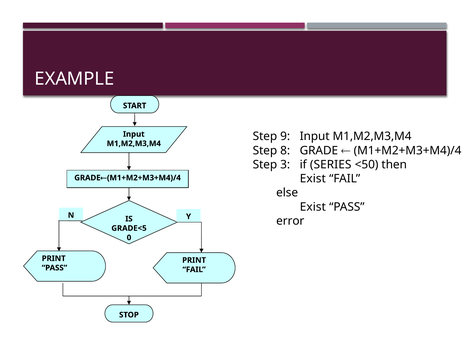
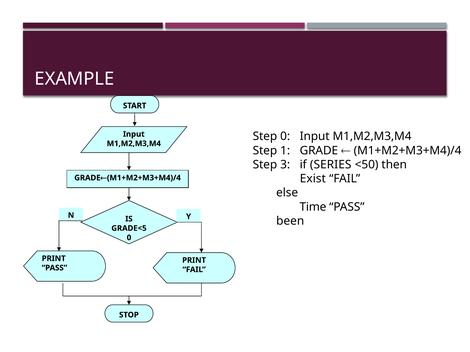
Step 9: 9 -> 0 (285, 137)
8: 8 -> 1 (285, 151)
Exist: Exist -> Time (313, 207)
error: error -> been (290, 221)
